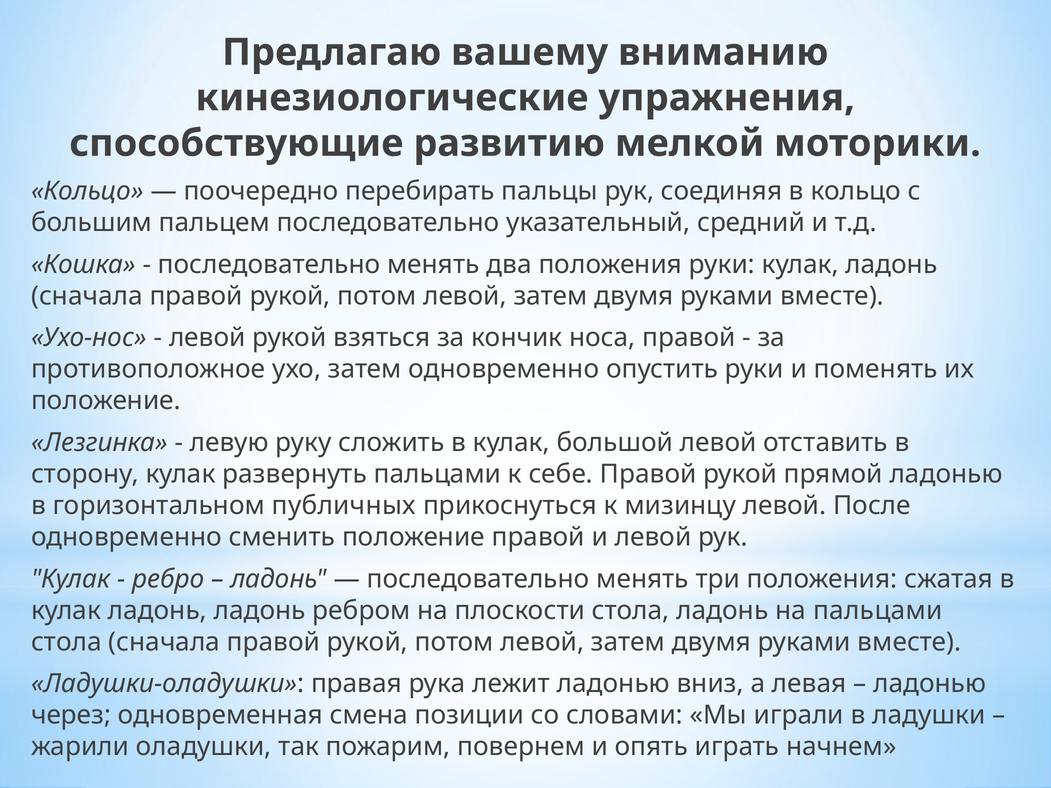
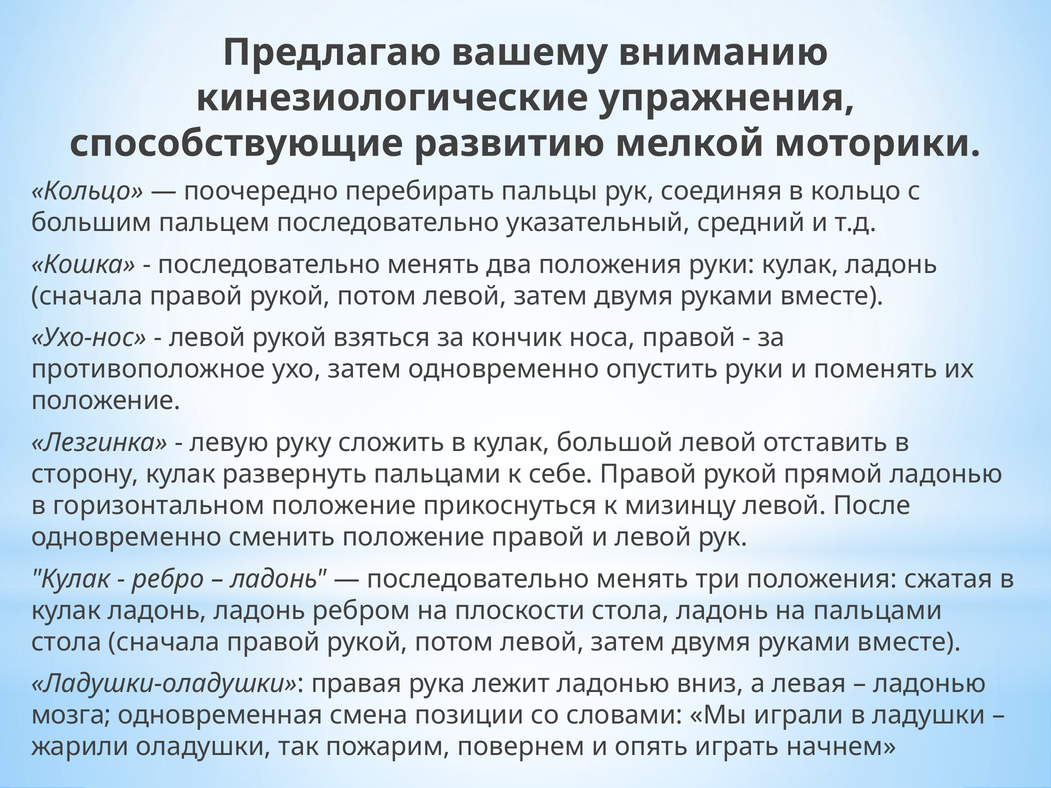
горизонтальном публичных: публичных -> положение (344, 506)
через: через -> мозга (71, 715)
